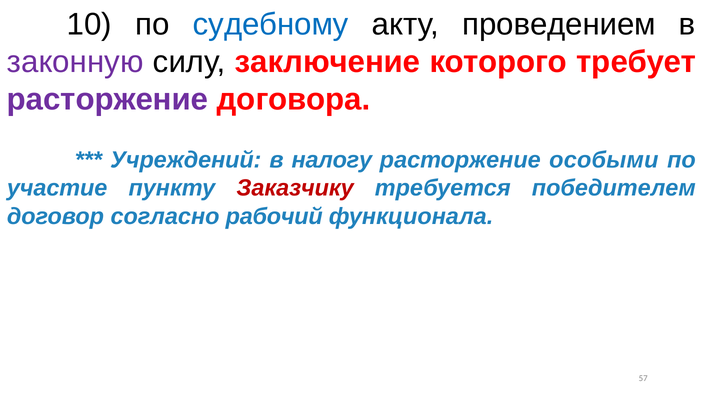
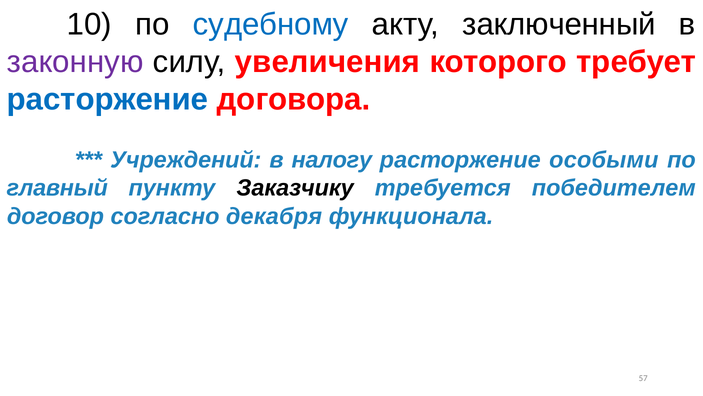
проведением: проведением -> заключенный (559, 24)
заключение: заключение -> увеличения (328, 62)
расторжение colour: purple -> blue (107, 99)
участие: участие -> главный (57, 188)
Заказчику colour: red -> black (295, 188)
рабочий: рабочий -> декабря (274, 216)
